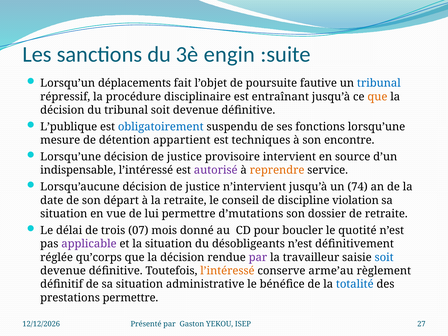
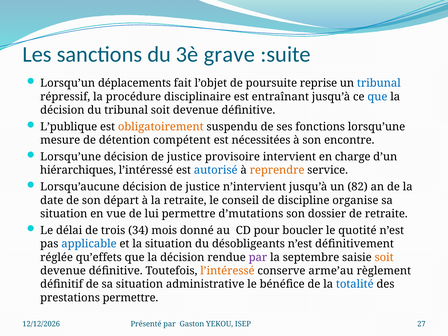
engin: engin -> grave (229, 55)
fautive: fautive -> reprise (318, 83)
que colour: orange -> blue (377, 97)
obligatoirement colour: blue -> orange (161, 127)
appartient: appartient -> compétent (182, 140)
techniques: techniques -> nécessitées (261, 140)
source: source -> charge (353, 157)
indispensable: indispensable -> hiérarchiques (78, 170)
autorisé colour: purple -> blue (216, 170)
74: 74 -> 82 (358, 187)
violation: violation -> organise (355, 200)
07: 07 -> 34 (138, 231)
applicable colour: purple -> blue (89, 244)
qu’corps: qu’corps -> qu’effets (99, 257)
travailleur: travailleur -> septembre (311, 257)
soit colour: blue -> orange (384, 257)
